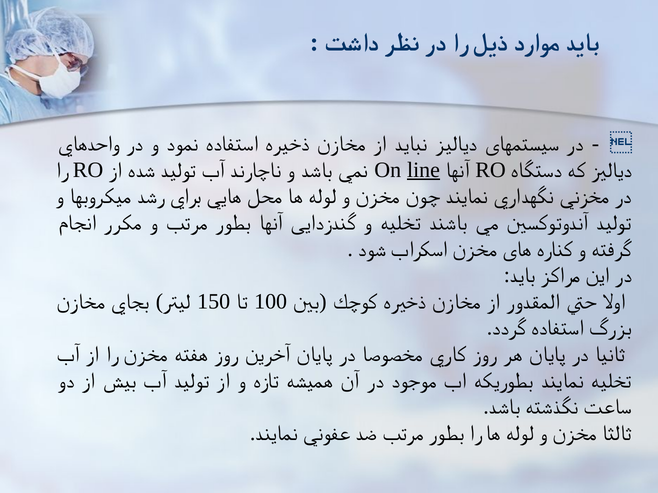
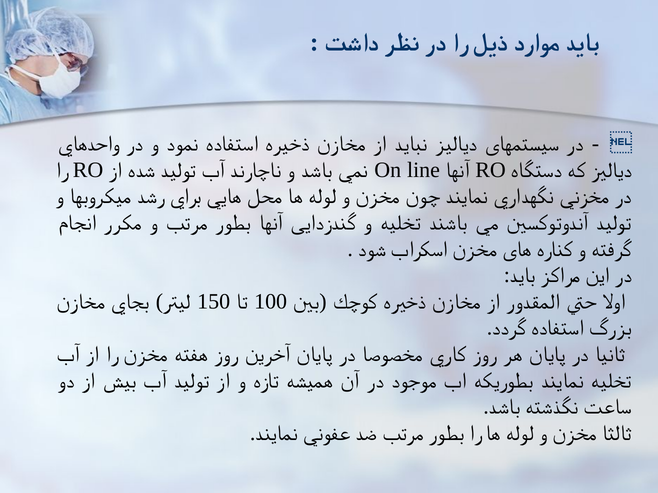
line underline: present -> none (423, 170)
